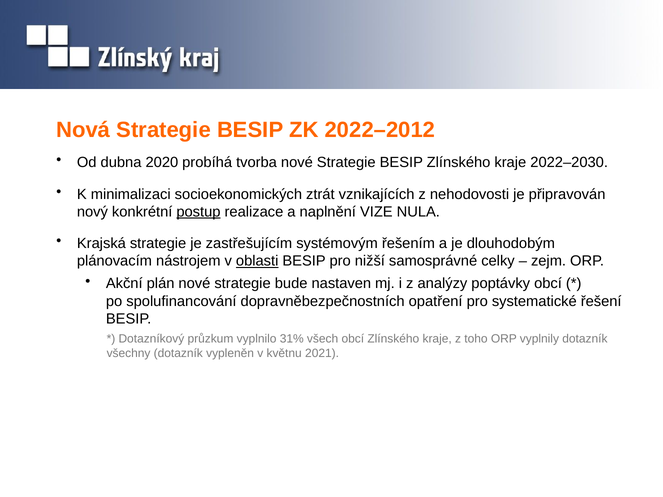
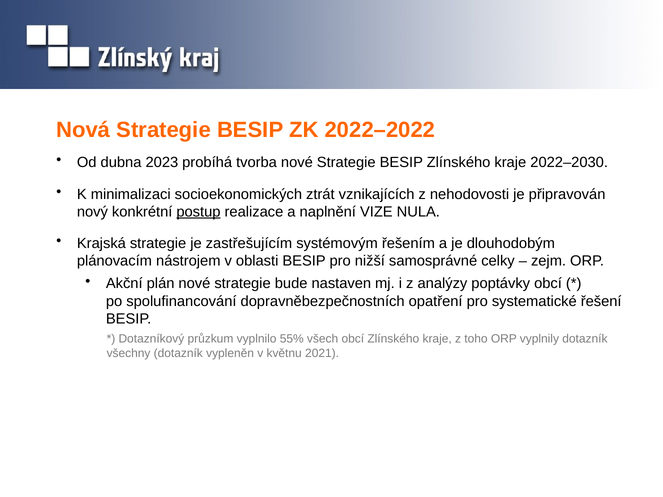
2022–2012: 2022–2012 -> 2022–2022 (380, 130)
2020: 2020 -> 2023 (162, 163)
oblasti underline: present -> none (257, 261)
31%: 31% -> 55% (292, 339)
